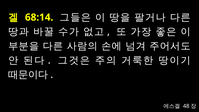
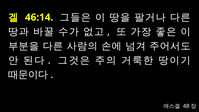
68:14: 68:14 -> 46:14 (39, 17)
